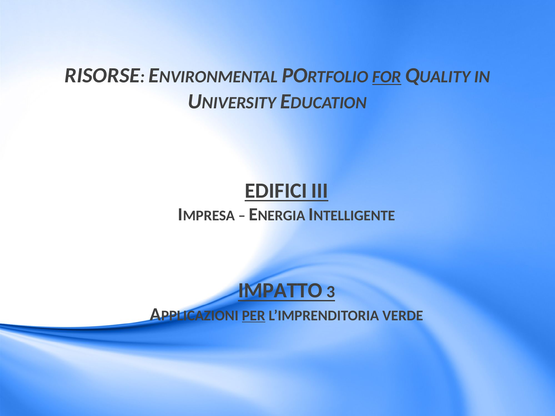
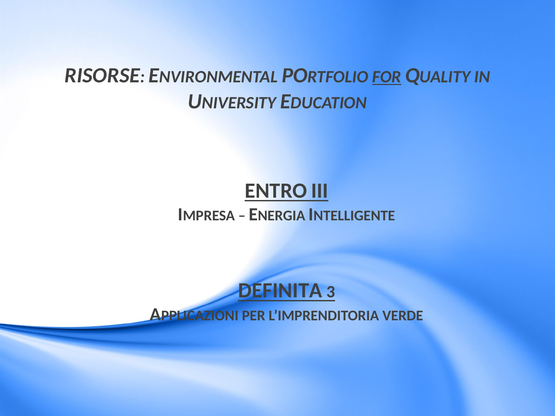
EDIFICI: EDIFICI -> ENTRO (276, 191)
IMPATTO: IMPATTO -> DEFINITA (280, 291)
PER underline: present -> none (254, 316)
